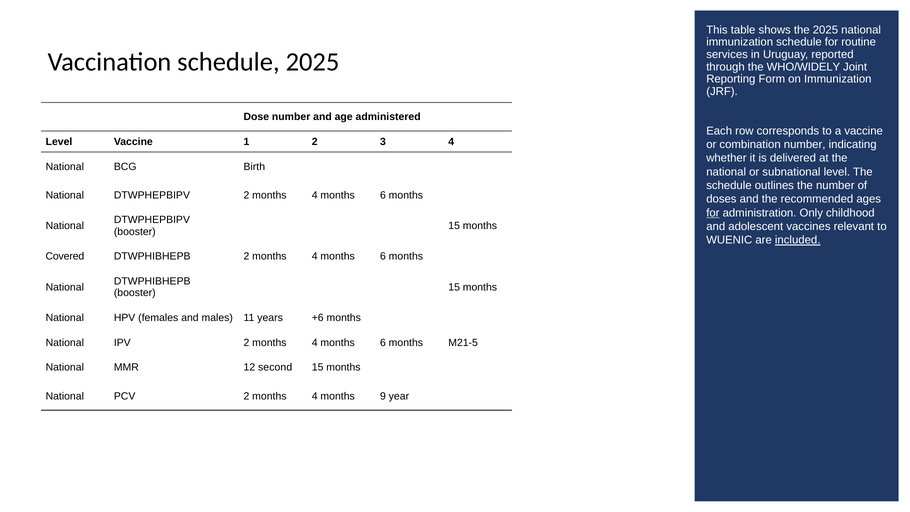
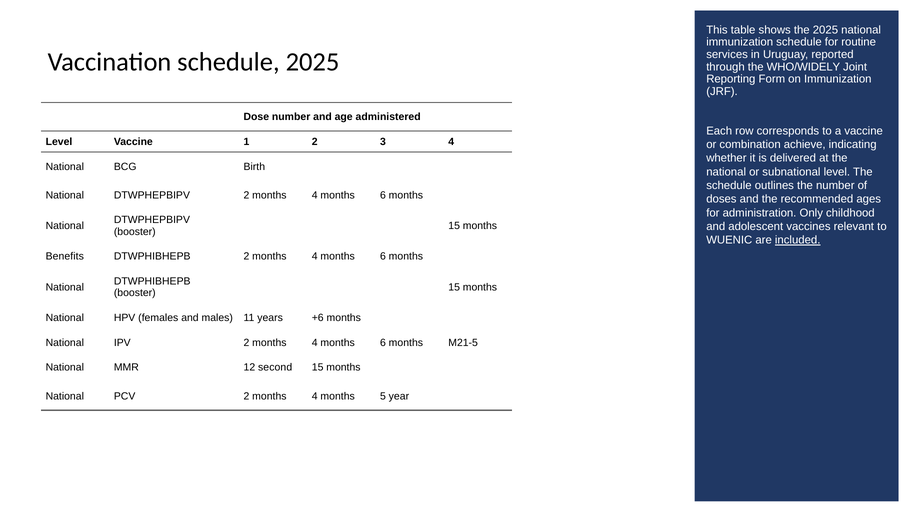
combination number: number -> achieve (805, 144)
for underline: present -> none (713, 213)
Covered: Covered -> Benefits (65, 256)
9: 9 -> 5 (383, 396)
